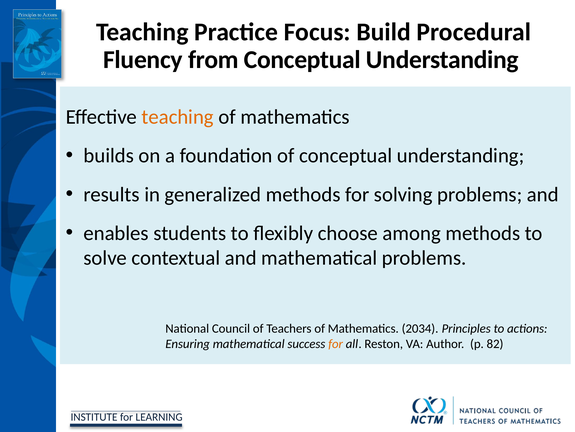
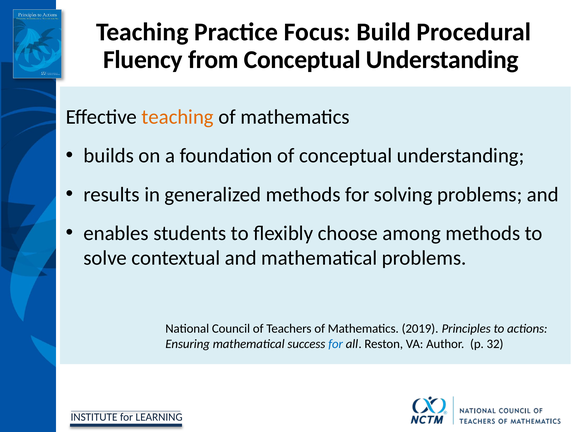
2034: 2034 -> 2019 (420, 328)
for colour: orange -> blue (336, 343)
82: 82 -> 32 (495, 343)
